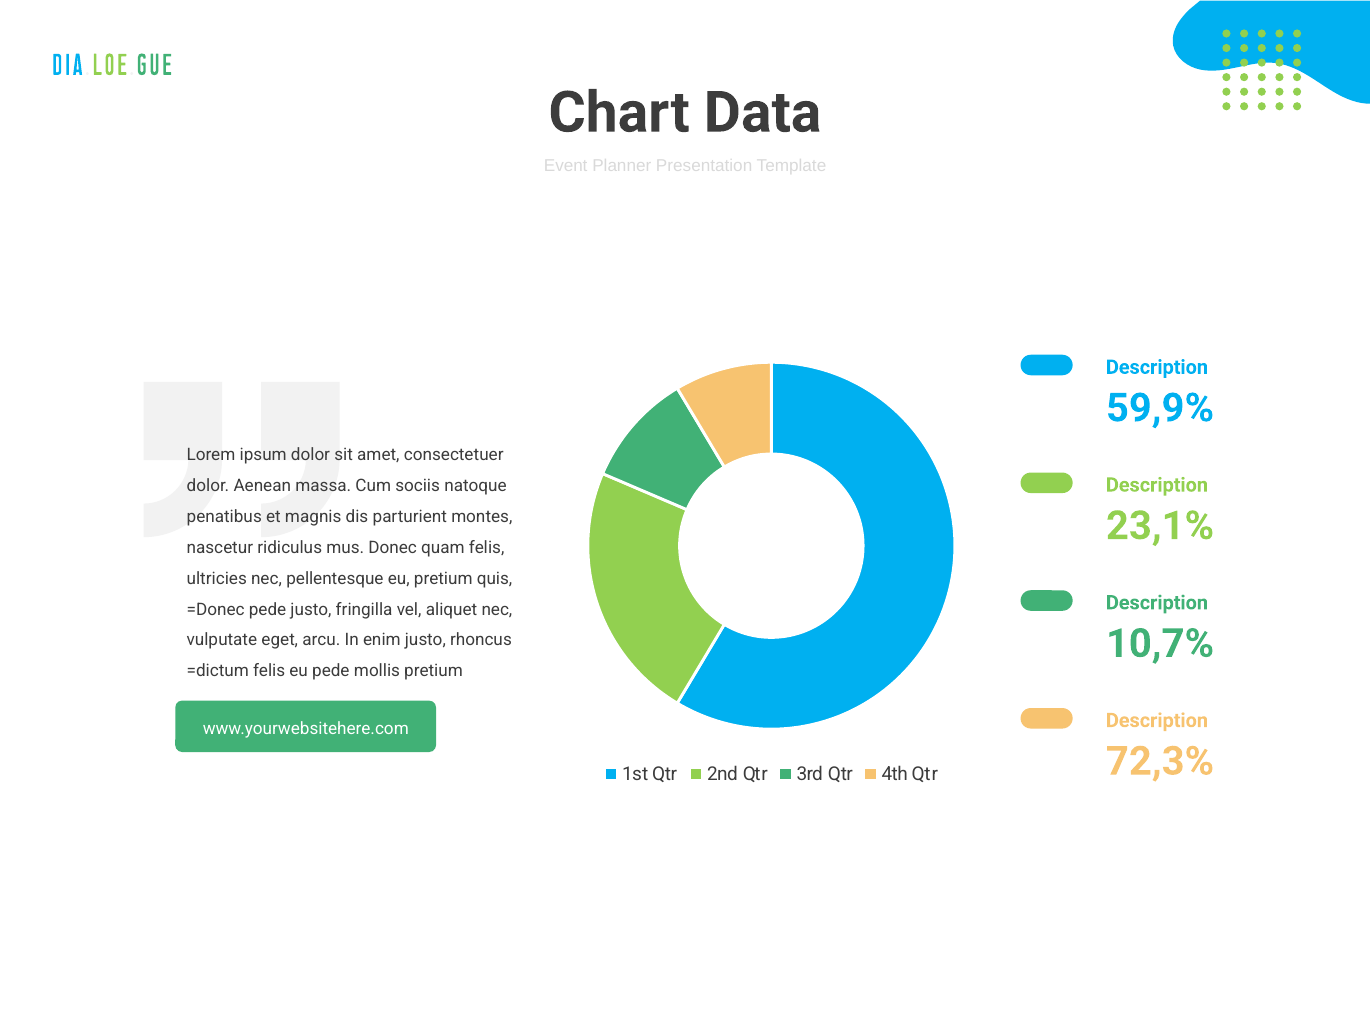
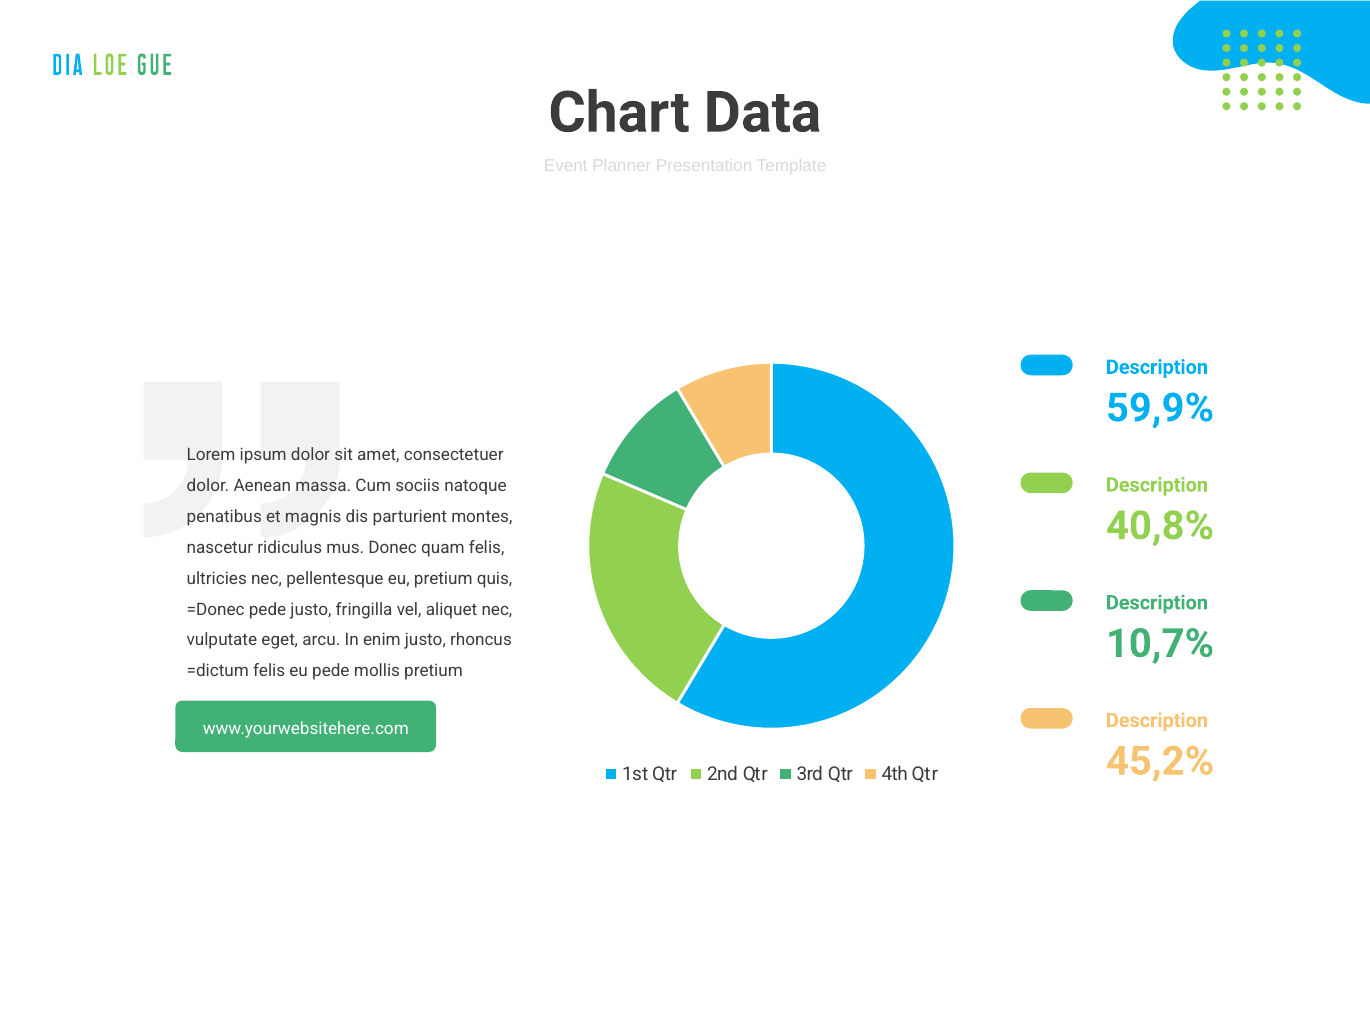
23,1%: 23,1% -> 40,8% (1160, 526)
72,3%: 72,3% -> 45,2% (1160, 762)
